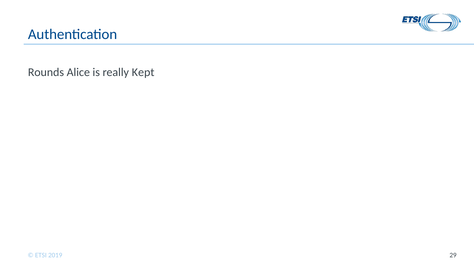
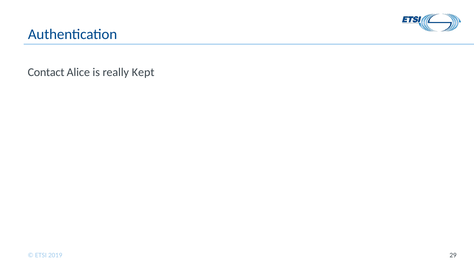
Rounds: Rounds -> Contact (46, 72)
